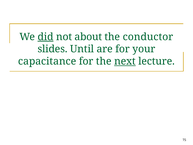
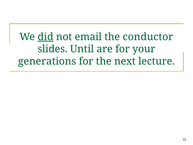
about: about -> email (88, 37)
capacitance: capacitance -> generations (47, 61)
next underline: present -> none (125, 61)
